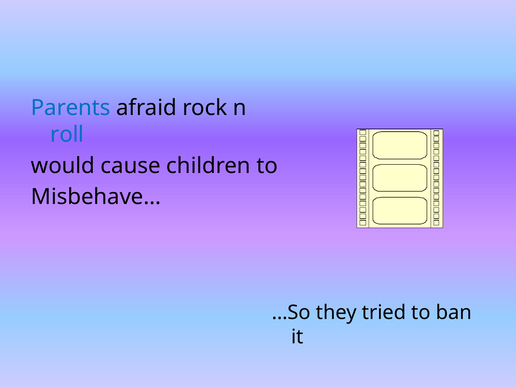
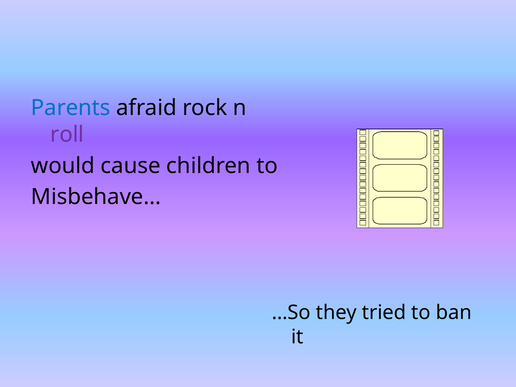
roll colour: blue -> purple (67, 134)
